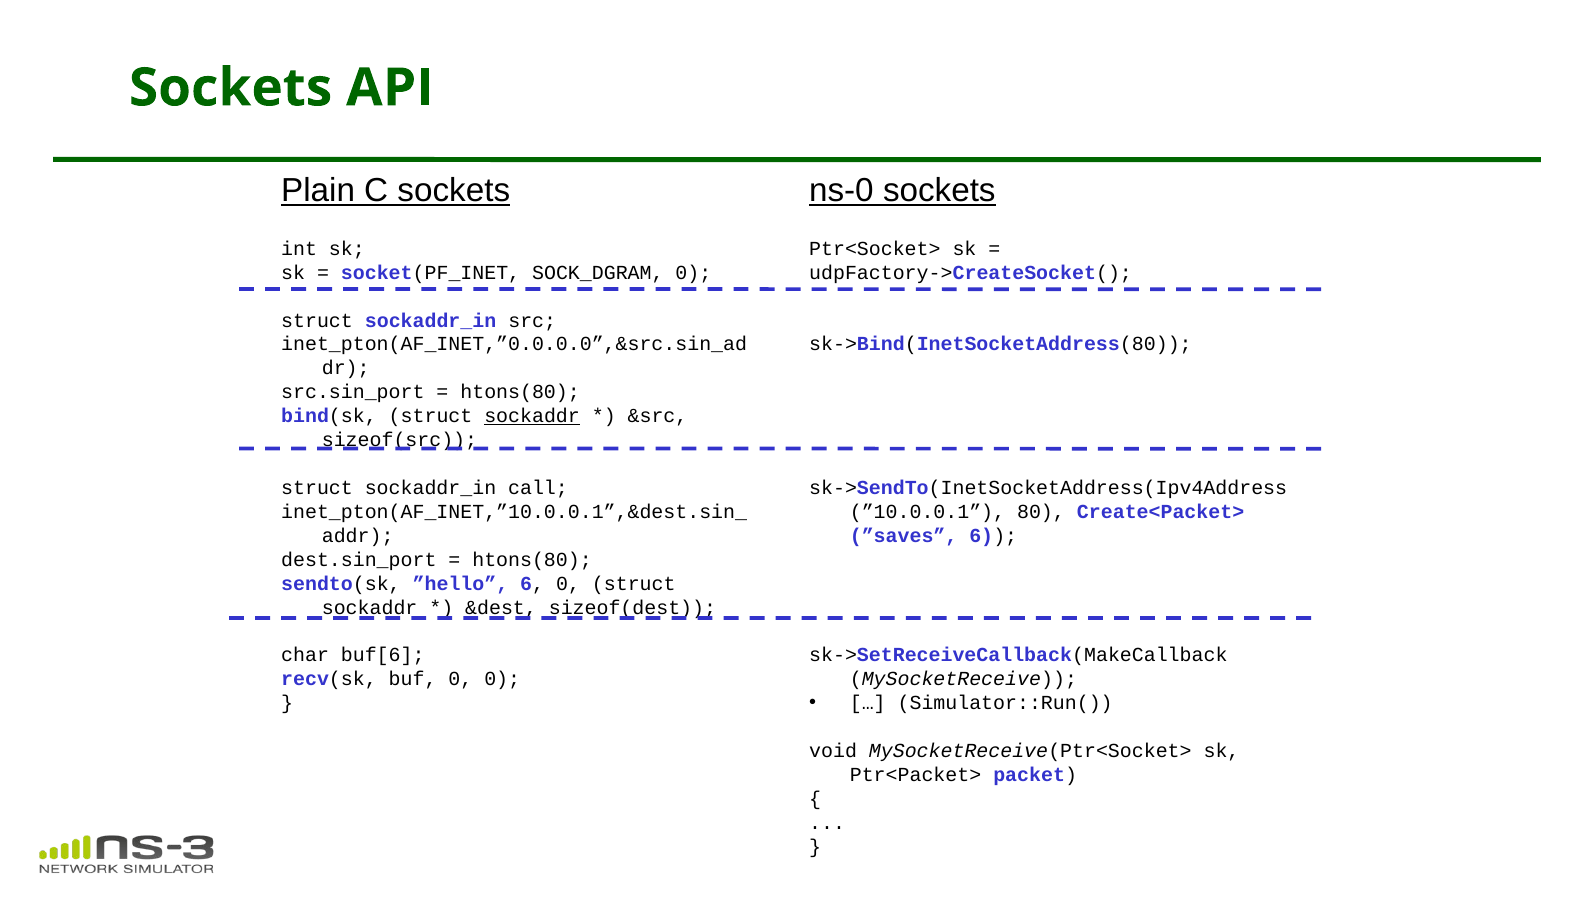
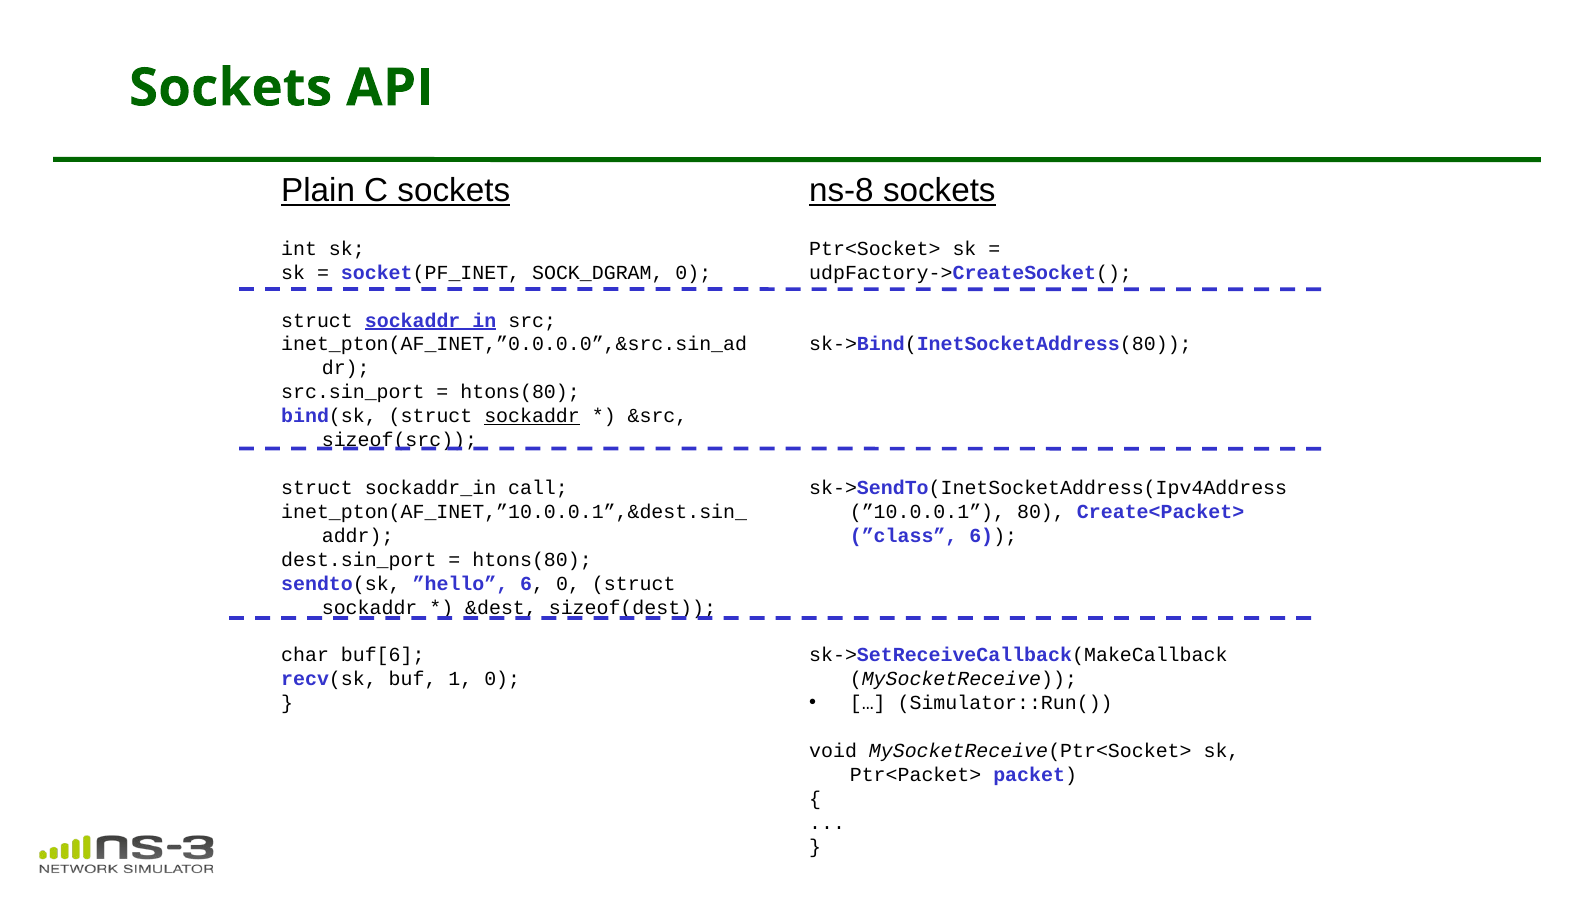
ns-0: ns-0 -> ns-8 (841, 190)
sockaddr_in underline: none -> present (431, 320)
”saves: ”saves -> ”class (904, 535)
buf 0: 0 -> 1 (460, 679)
